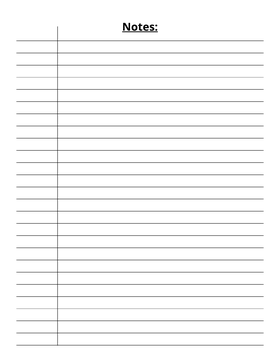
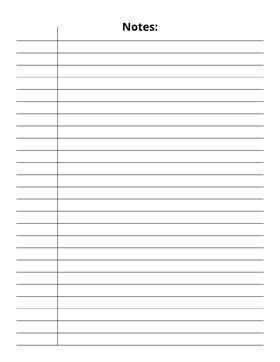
Notes underline: present -> none (140, 27)
